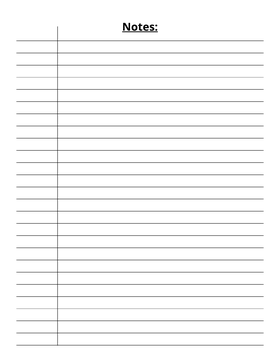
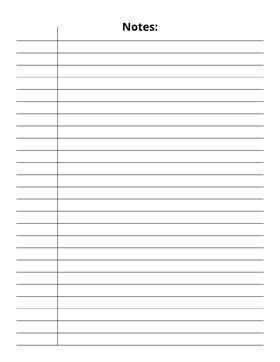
Notes underline: present -> none (140, 27)
